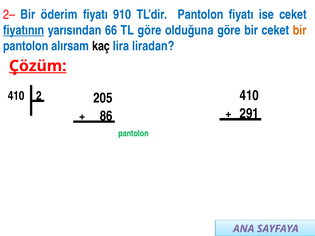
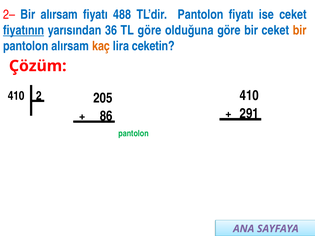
Bir öderim: öderim -> alırsam (59, 15)
910: 910 -> 488 (122, 15)
66: 66 -> 36 (111, 30)
kaç colour: black -> orange (101, 46)
liradan: liradan -> ceketin (153, 46)
Çözüm underline: present -> none (38, 66)
